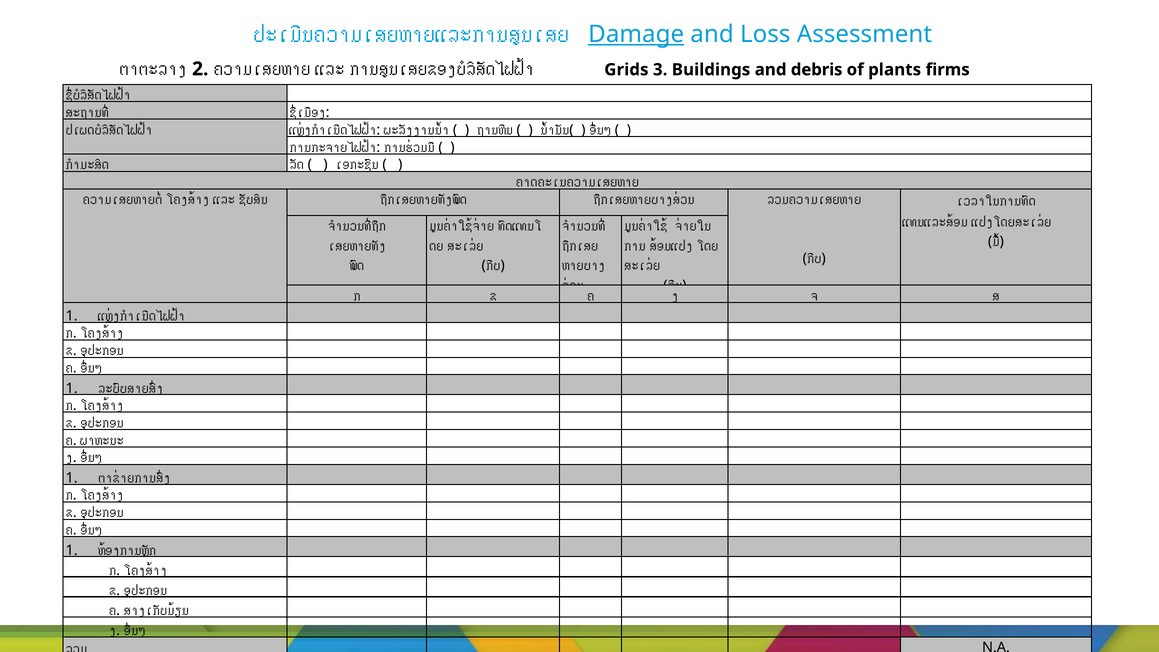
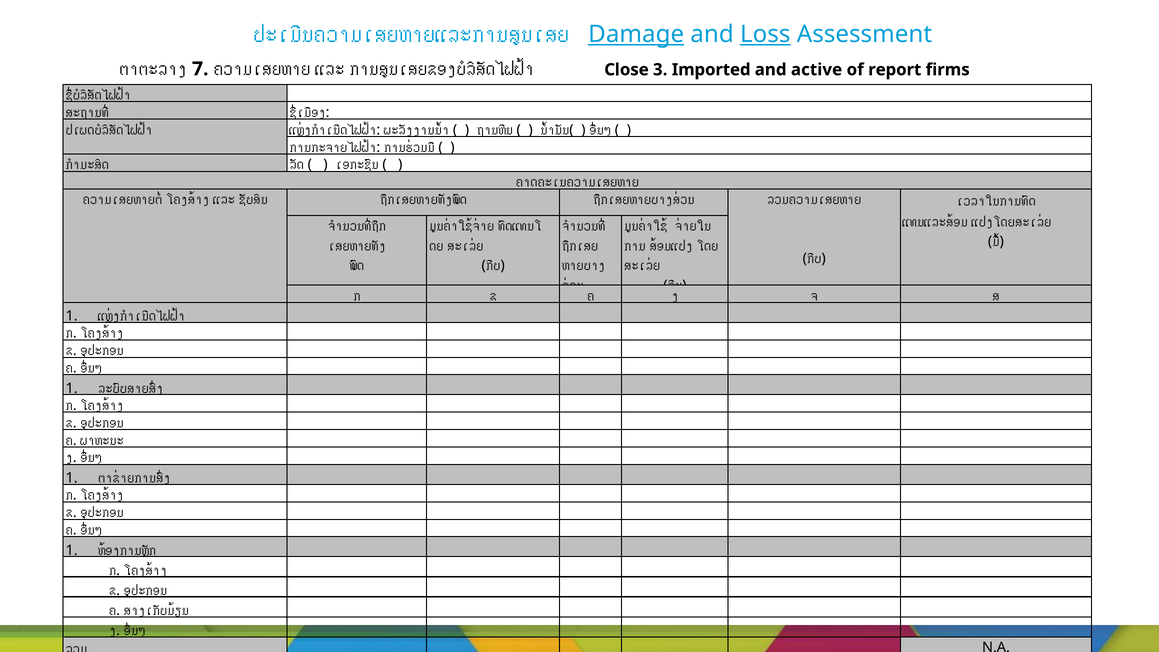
Loss underline: none -> present (765, 34)
2: 2 -> 7 (200, 69)
Grids: Grids -> Close (626, 70)
Buildings: Buildings -> Imported (711, 70)
debris: debris -> active (817, 70)
plants: plants -> report (895, 70)
